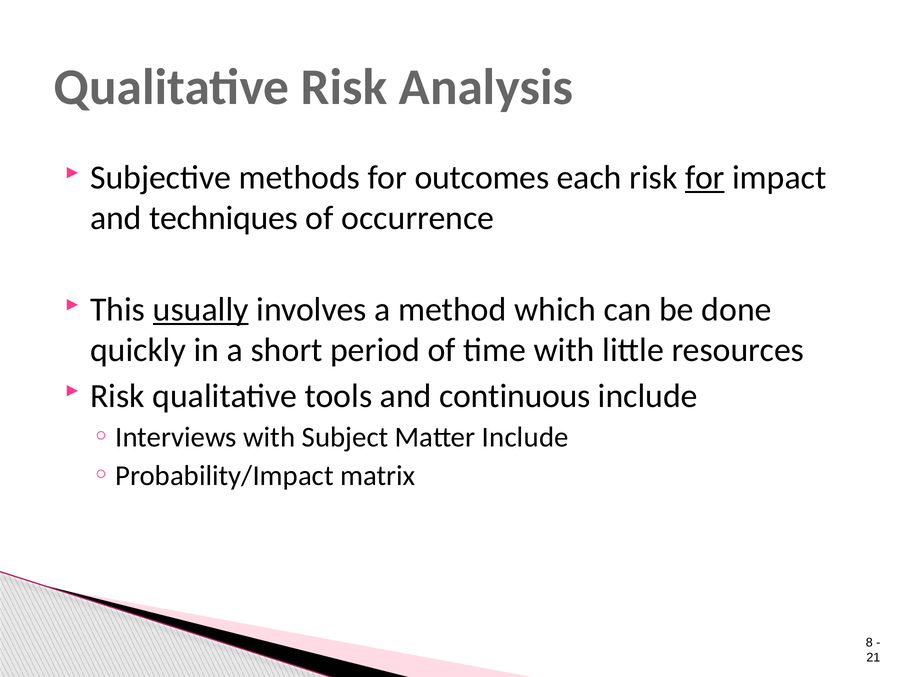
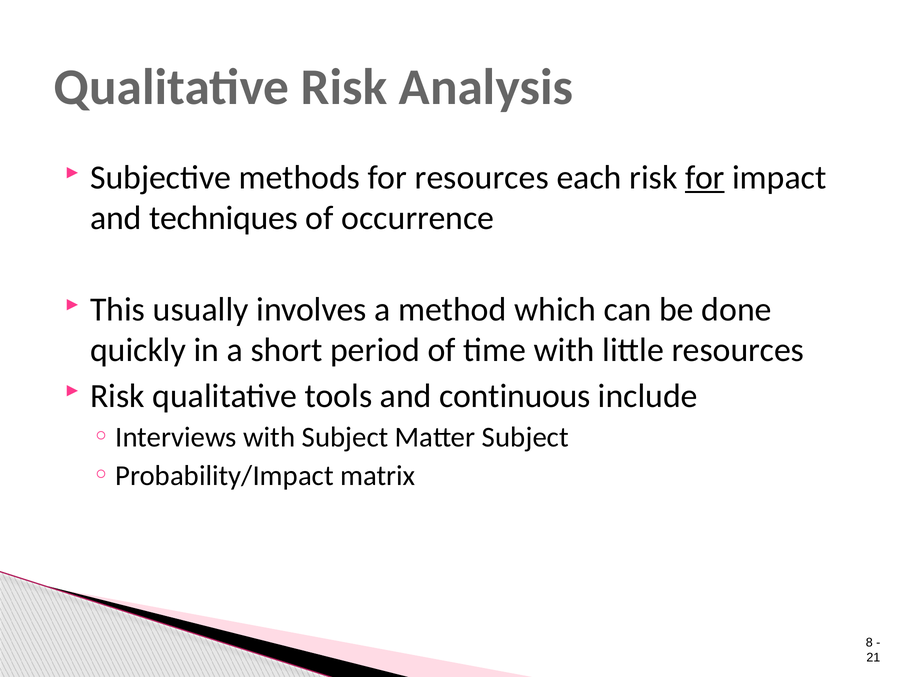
for outcomes: outcomes -> resources (482, 177)
usually underline: present -> none (201, 309)
Matter Include: Include -> Subject (525, 437)
